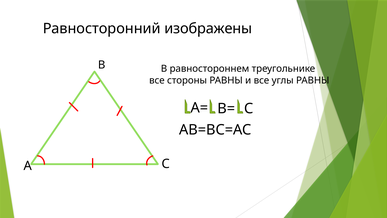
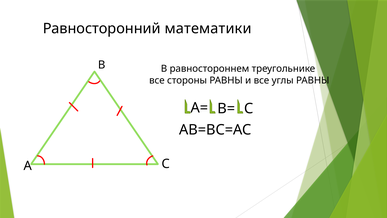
изображены: изображены -> математики (208, 29)
